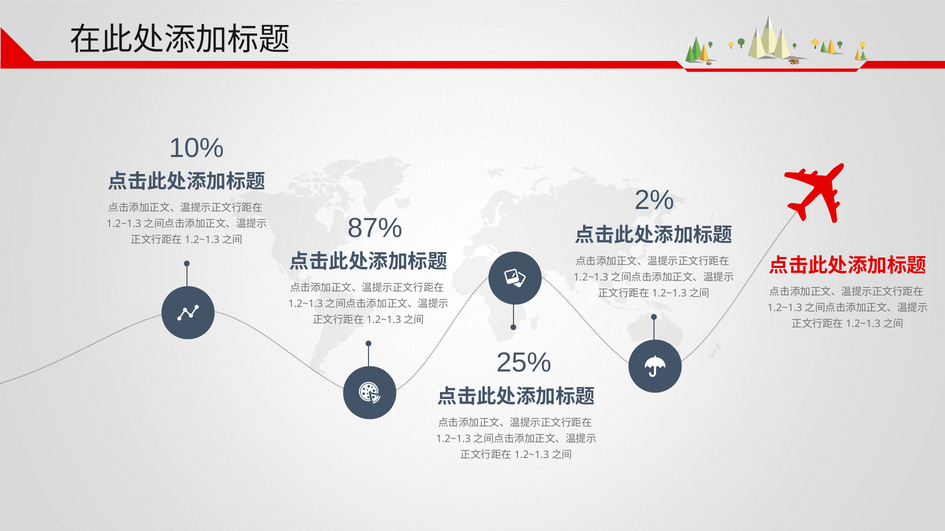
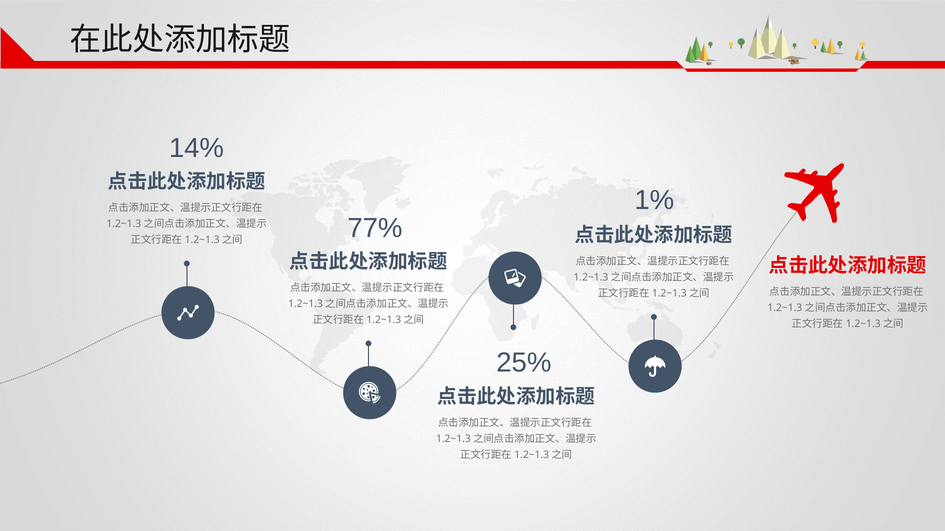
10%: 10% -> 14% (196, 148)
2%: 2% -> 1% (654, 200)
87%: 87% -> 77% (375, 228)
